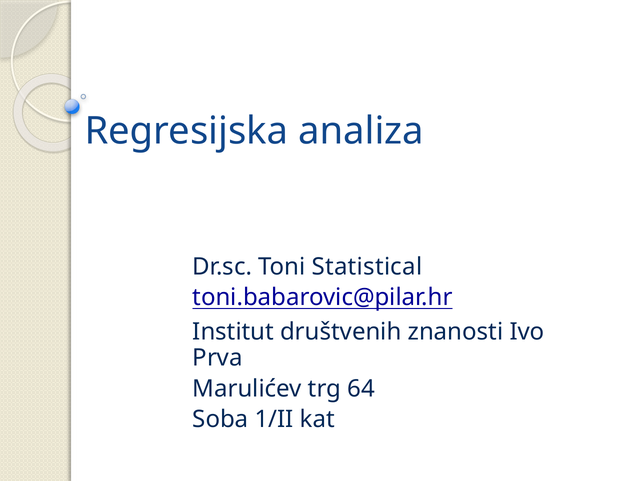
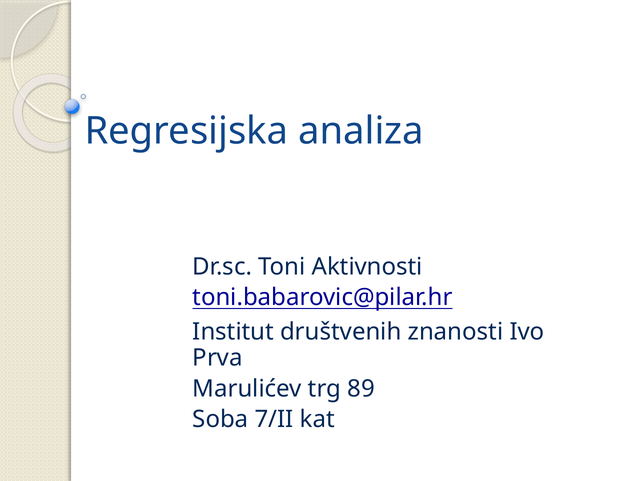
Statistical: Statistical -> Aktivnosti (367, 267)
64: 64 -> 89 (361, 388)
1/II: 1/II -> 7/II (274, 419)
